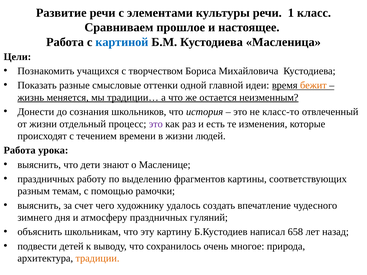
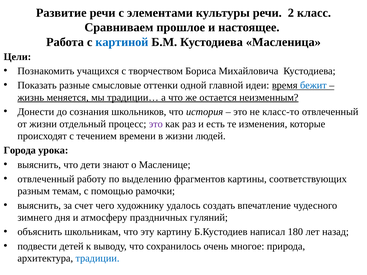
1: 1 -> 2 (291, 13)
бежит colour: orange -> blue (313, 85)
Работа: Работа -> Города (20, 151)
праздничных: праздничных -> отвлеченный (46, 179)
658: 658 -> 180 (295, 232)
традиции colour: orange -> blue (98, 259)
